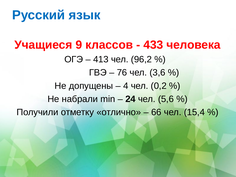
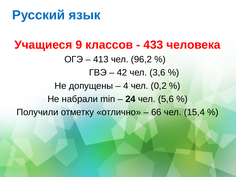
76: 76 -> 42 (122, 73)
